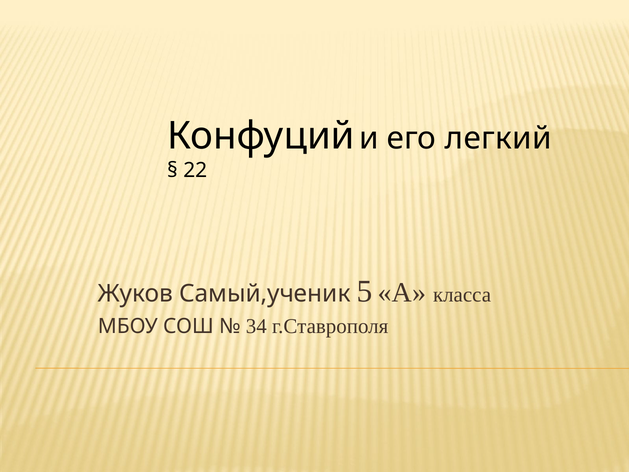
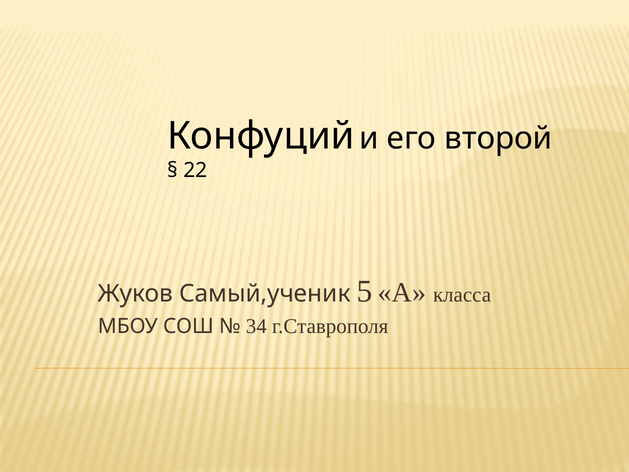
легкий: легкий -> второй (498, 138)
